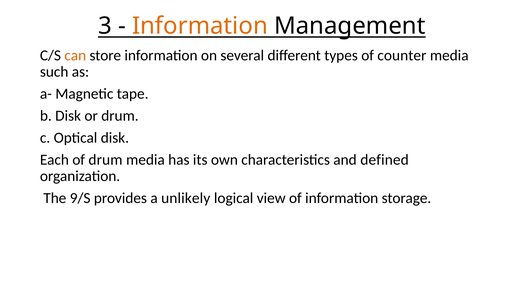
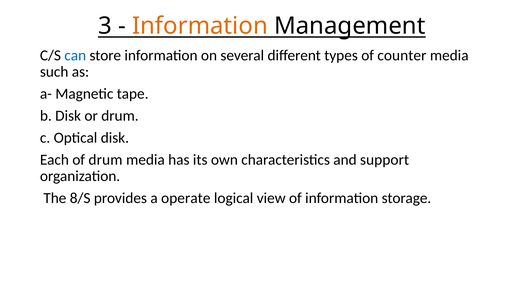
can colour: orange -> blue (75, 55)
defined: defined -> support (385, 160)
9/S: 9/S -> 8/S (80, 198)
unlikely: unlikely -> operate (186, 198)
